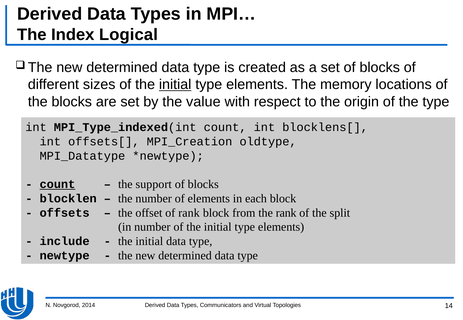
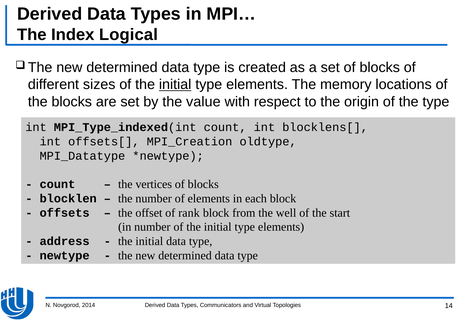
count underline: present -> none (57, 185)
support: support -> vertices (154, 185)
the rank: rank -> well (286, 213)
split: split -> start (340, 213)
include: include -> address (65, 242)
